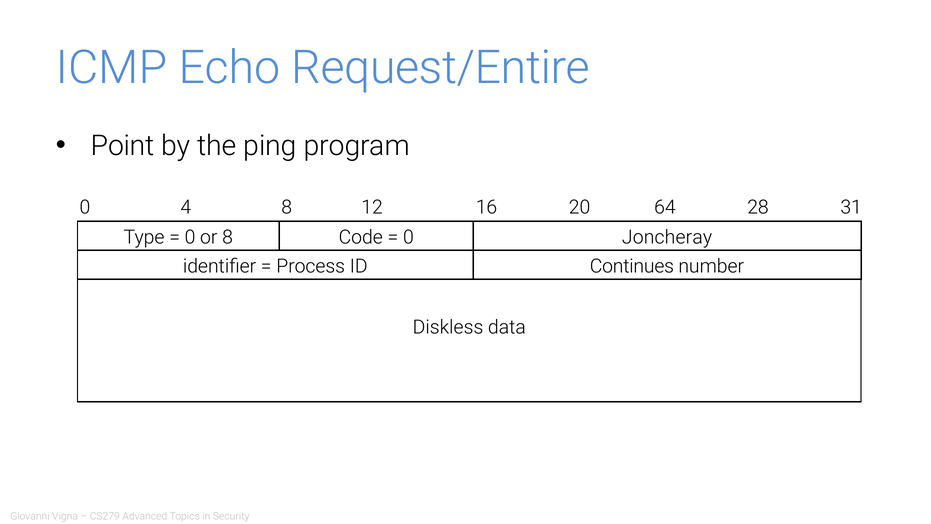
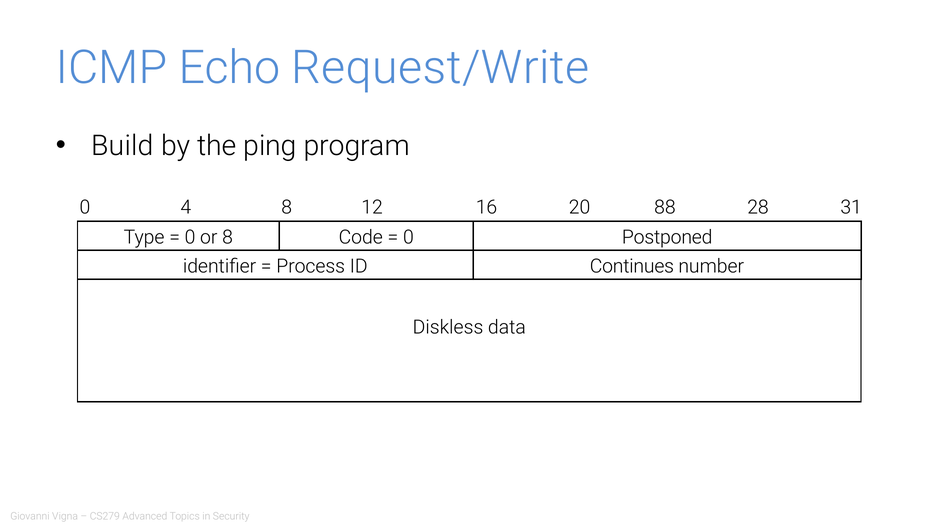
Request/Entire: Request/Entire -> Request/Write (440, 68)
Point: Point -> Build (122, 146)
64: 64 -> 88 (665, 207)
Joncheray: Joncheray -> Postponed (667, 237)
